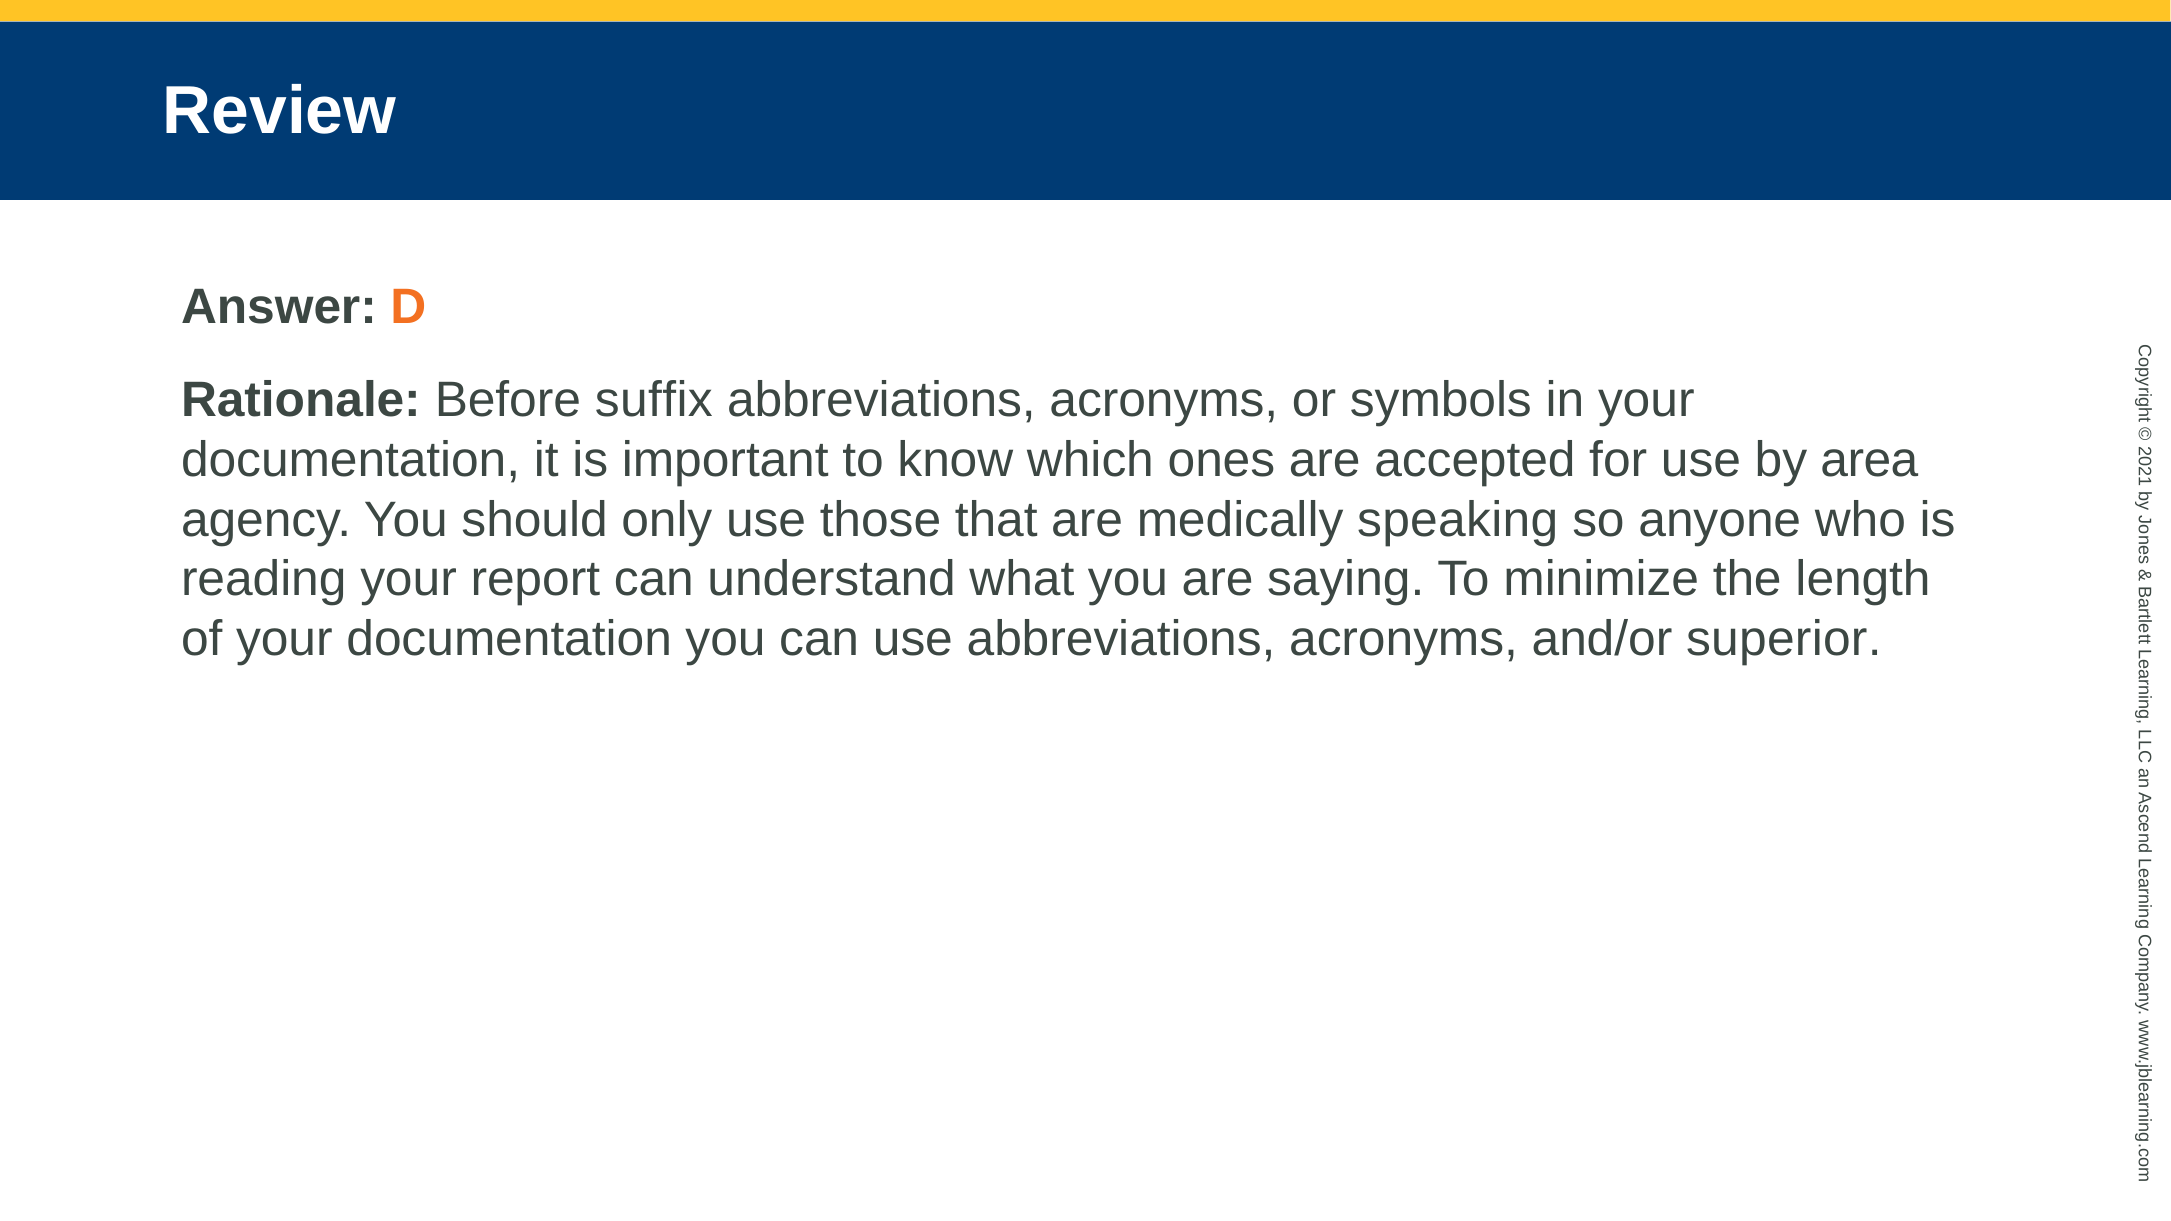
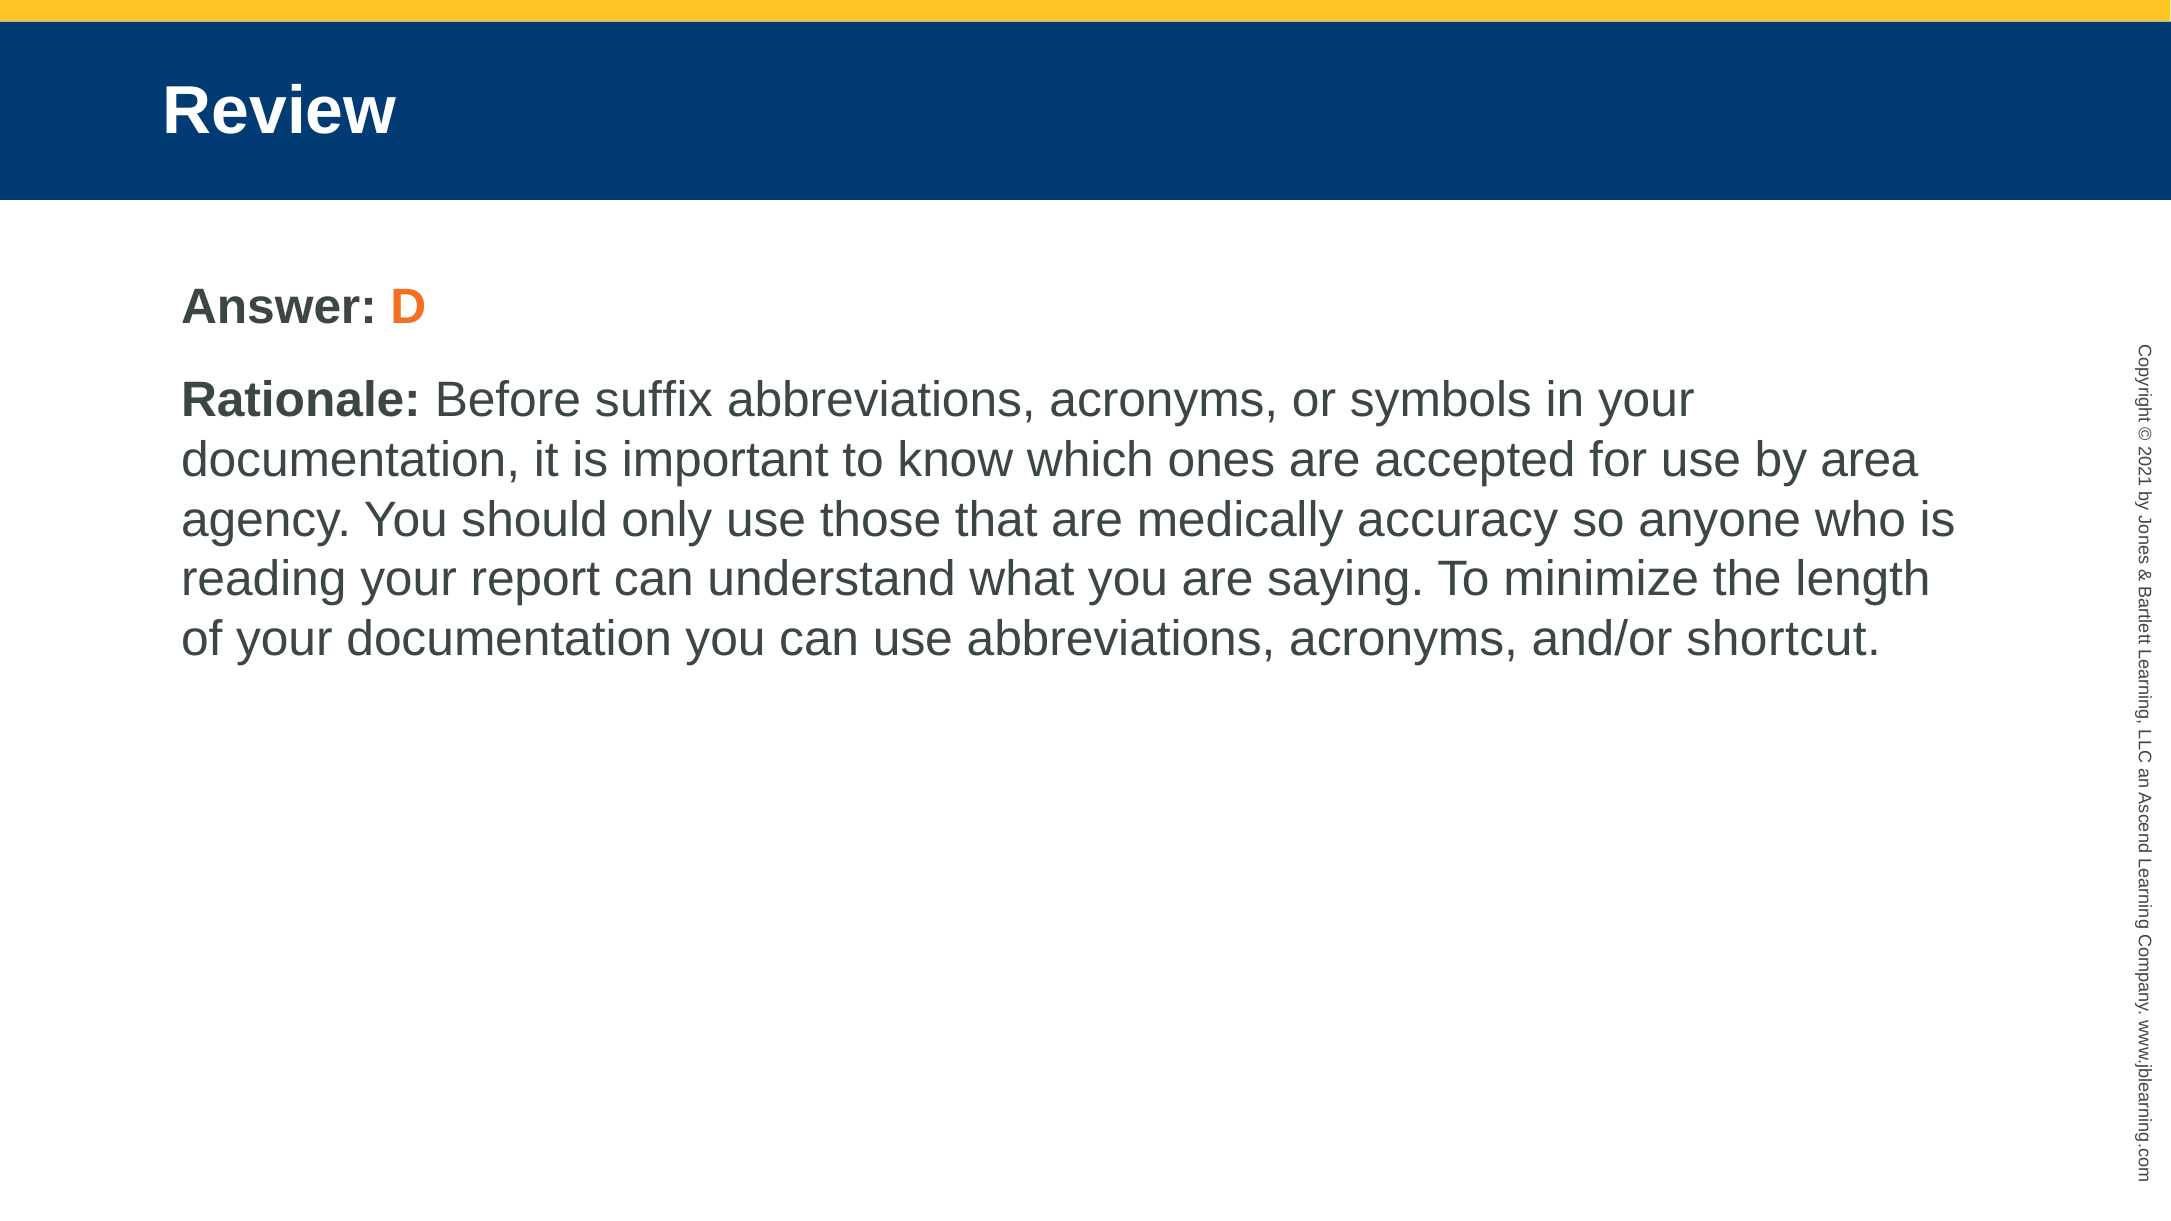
speaking: speaking -> accuracy (1458, 520)
superior: superior -> shortcut (1784, 639)
